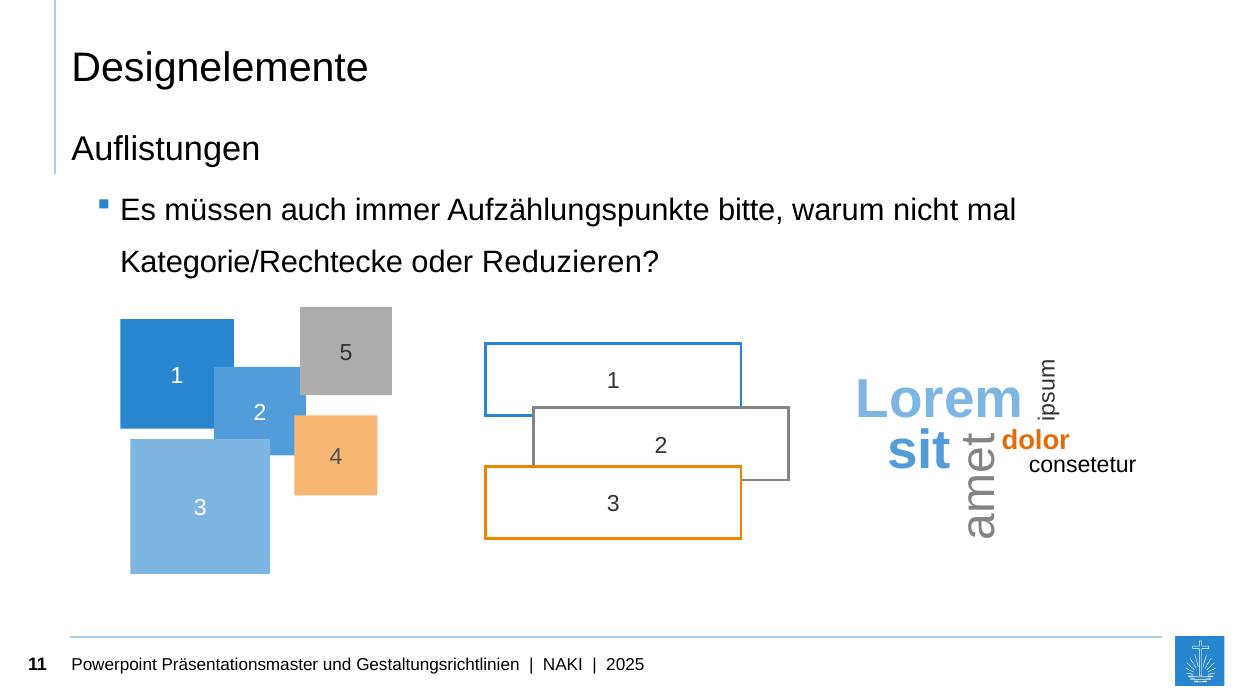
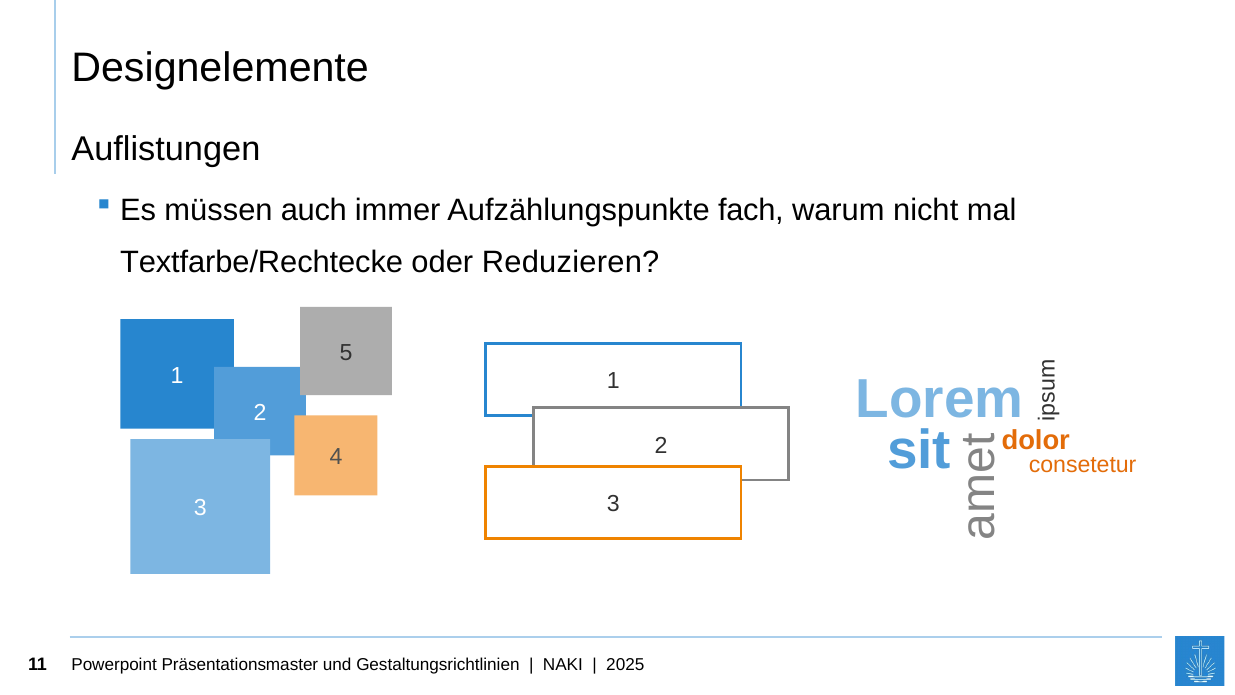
bitte: bitte -> fach (751, 210)
Kategorie/Rechtecke: Kategorie/Rechtecke -> Textfarbe/Rechtecke (262, 262)
consetetur colour: black -> orange (1083, 464)
